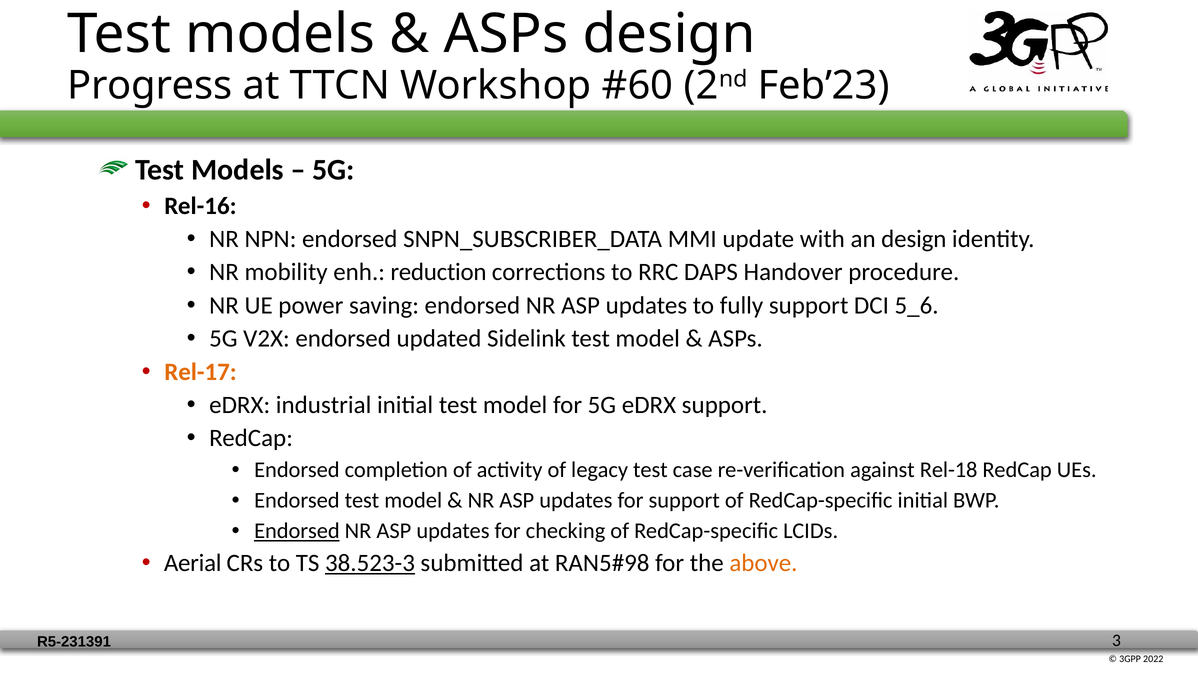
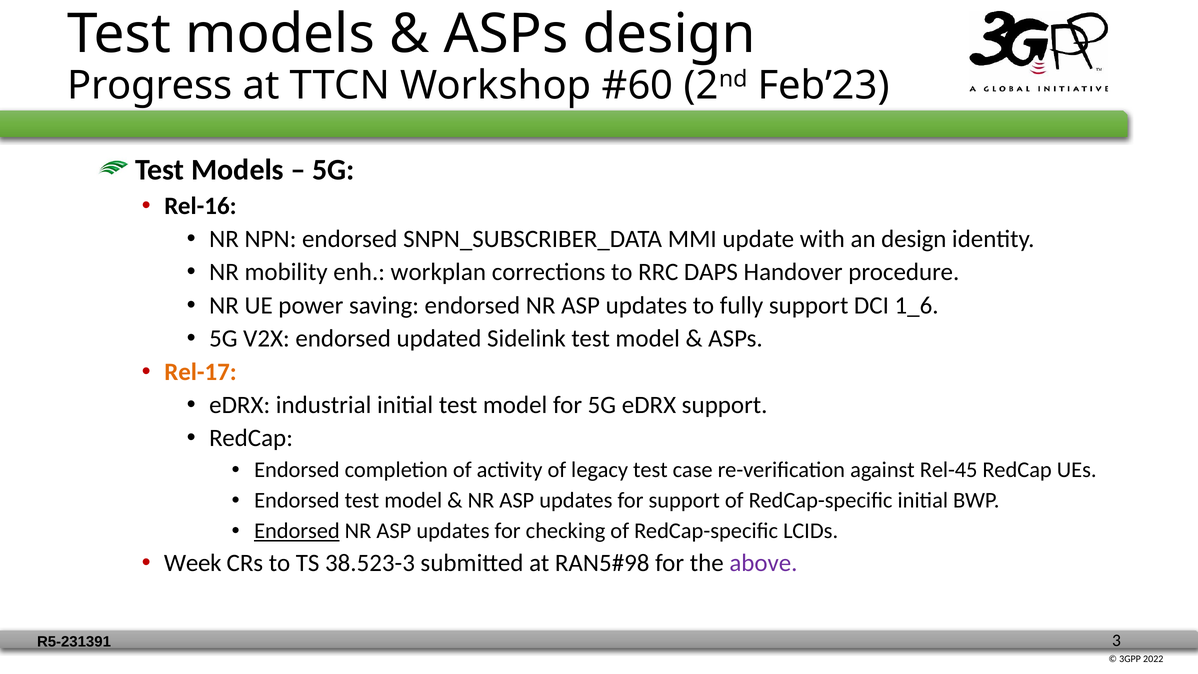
reduction: reduction -> workplan (438, 272)
5_6: 5_6 -> 1_6 (917, 305)
Rel-18: Rel-18 -> Rel-45 (949, 470)
Aerial: Aerial -> Week (193, 563)
38.523-3 underline: present -> none (370, 563)
above colour: orange -> purple (763, 563)
